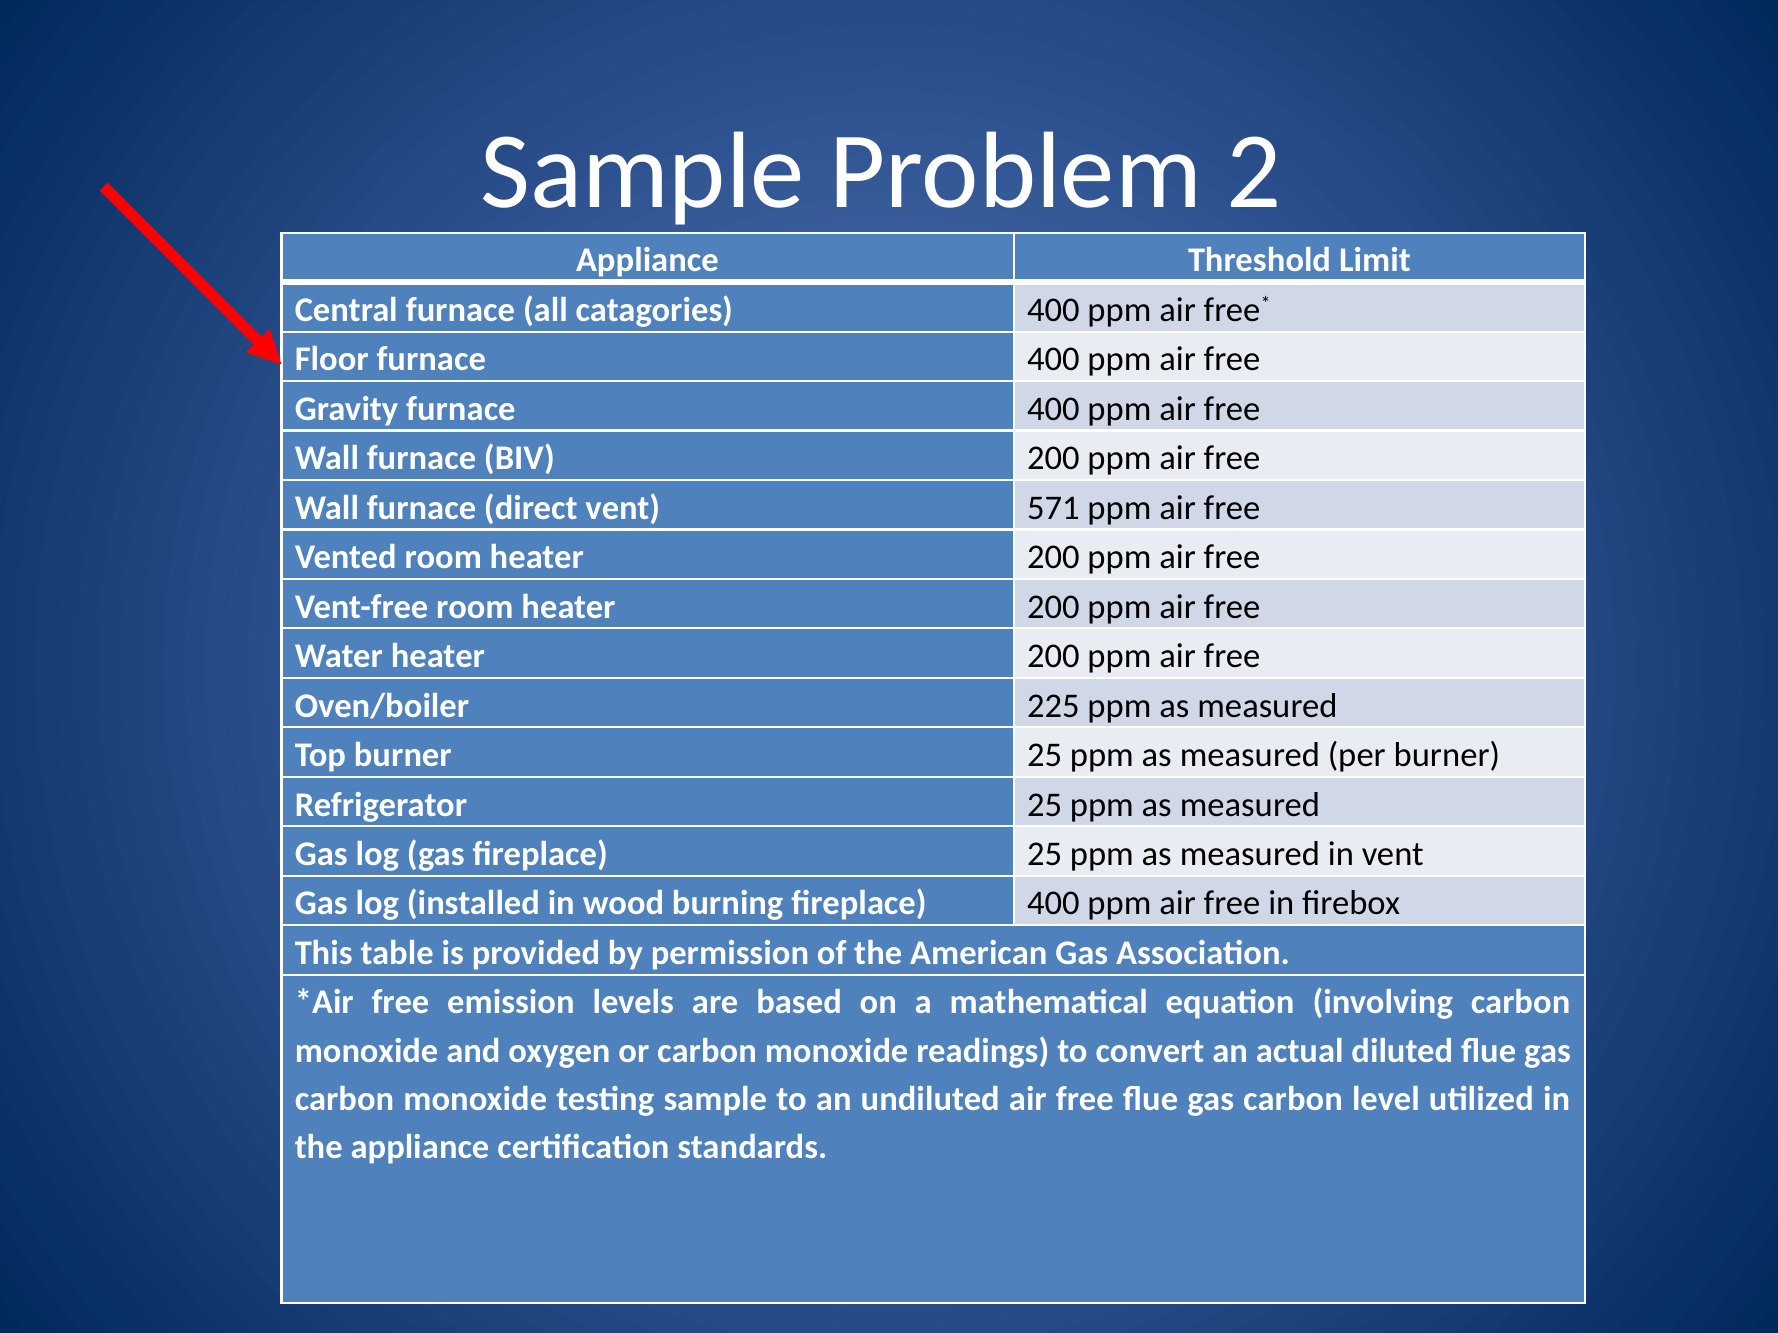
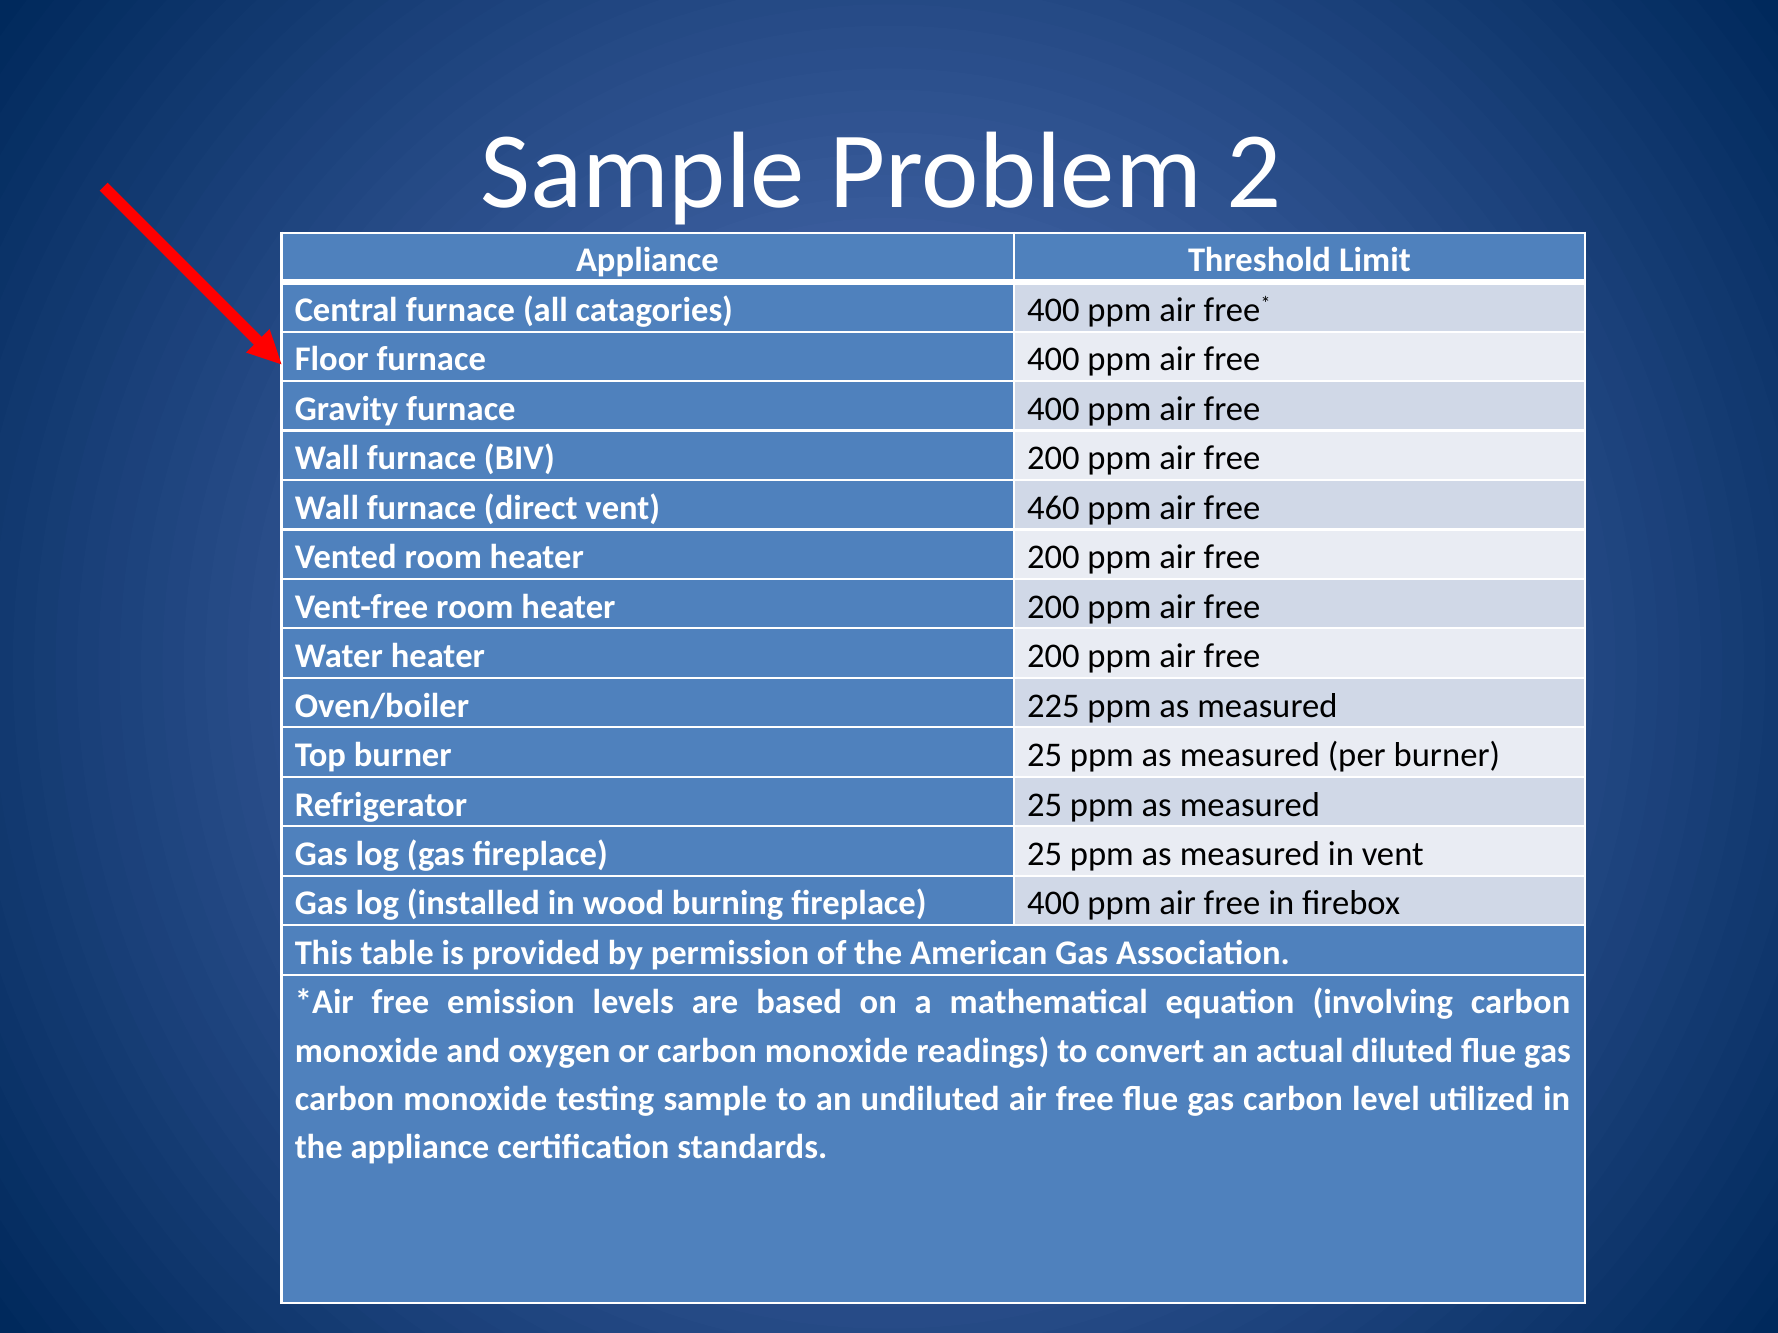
571: 571 -> 460 (1053, 508)
